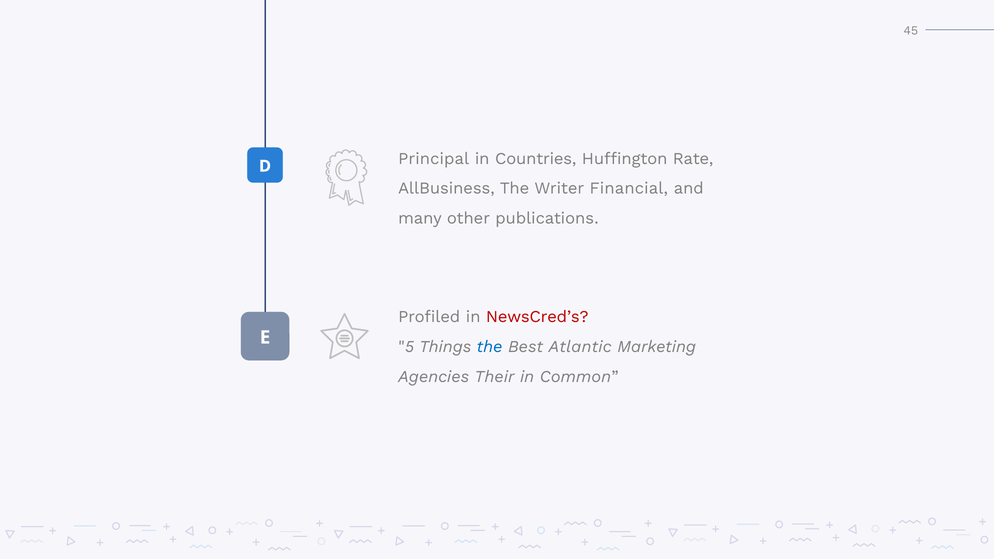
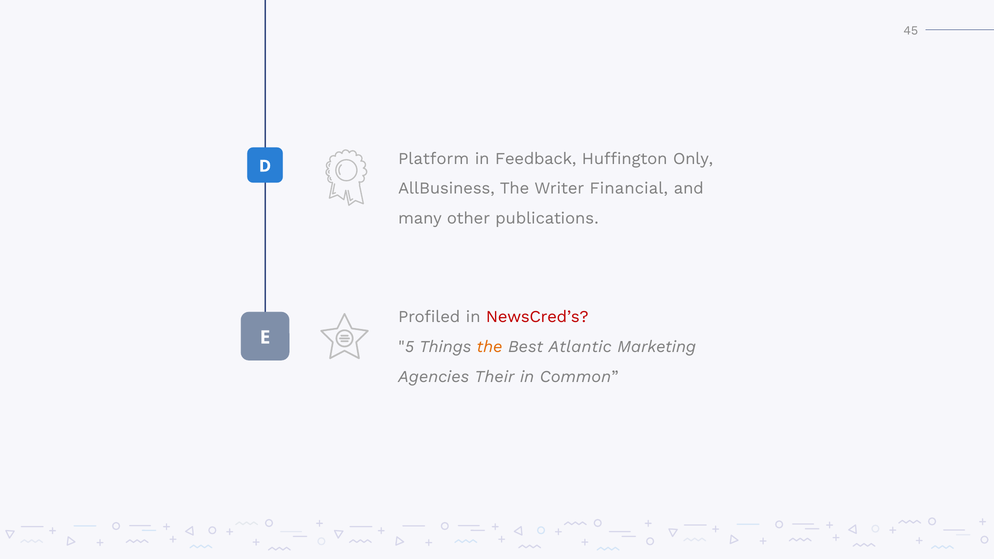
Principal: Principal -> Platform (434, 159)
Countries: Countries -> Feedback (536, 159)
Rate: Rate -> Only (693, 159)
the colour: blue -> orange (490, 347)
